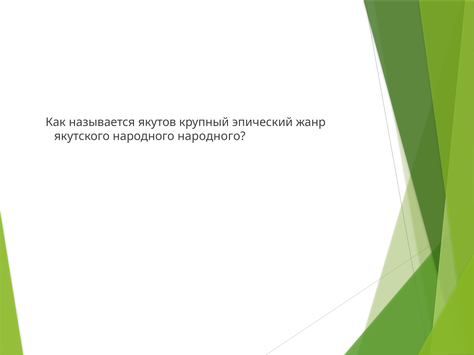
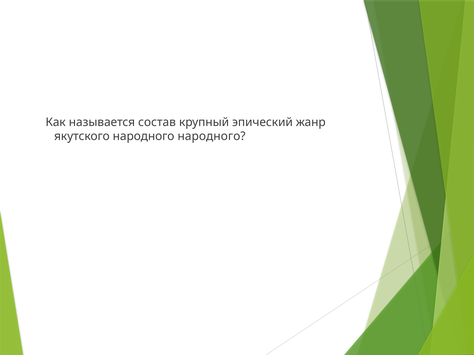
якутов: якутов -> состав (157, 122)
